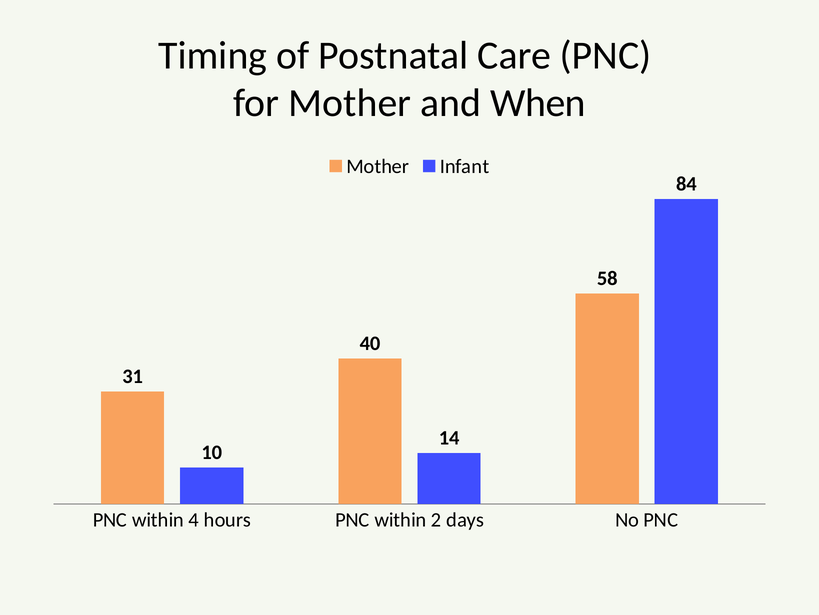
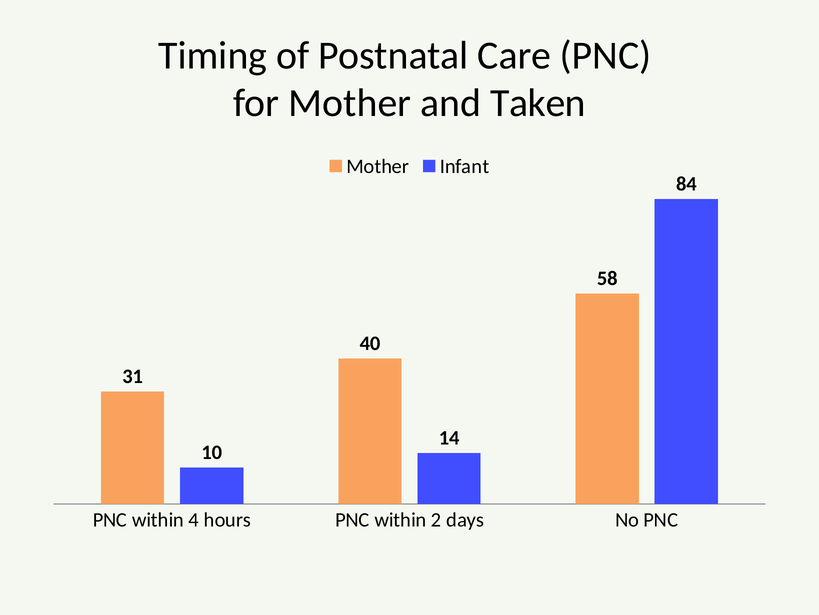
When: When -> Taken (538, 103)
